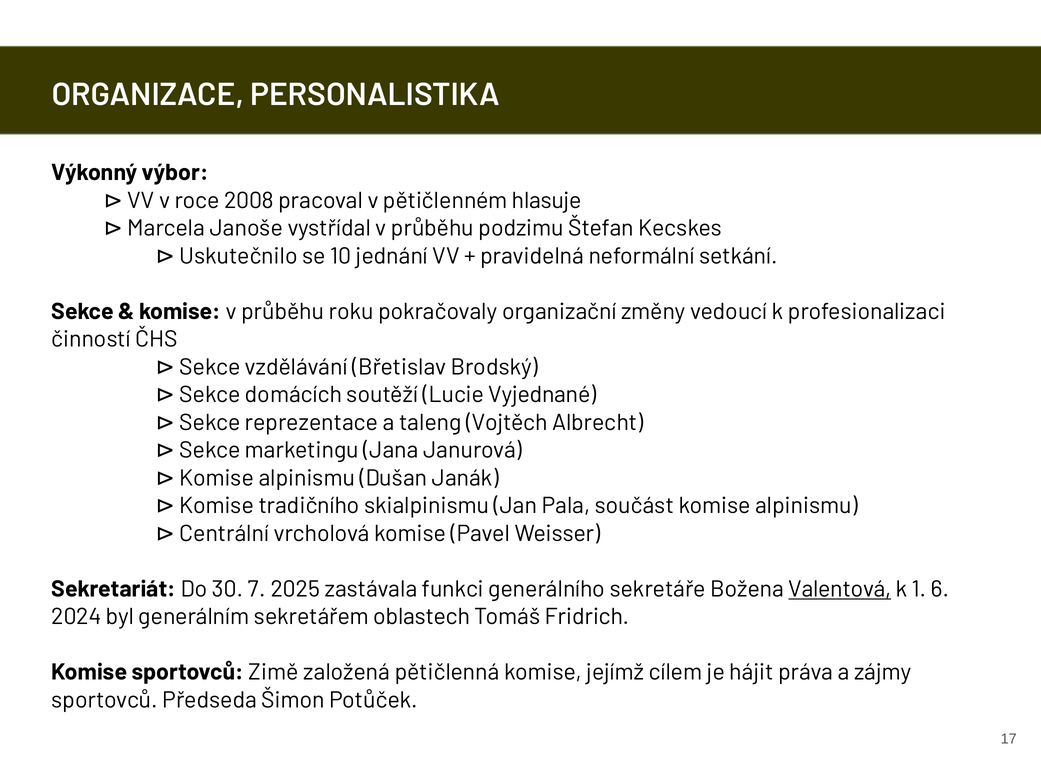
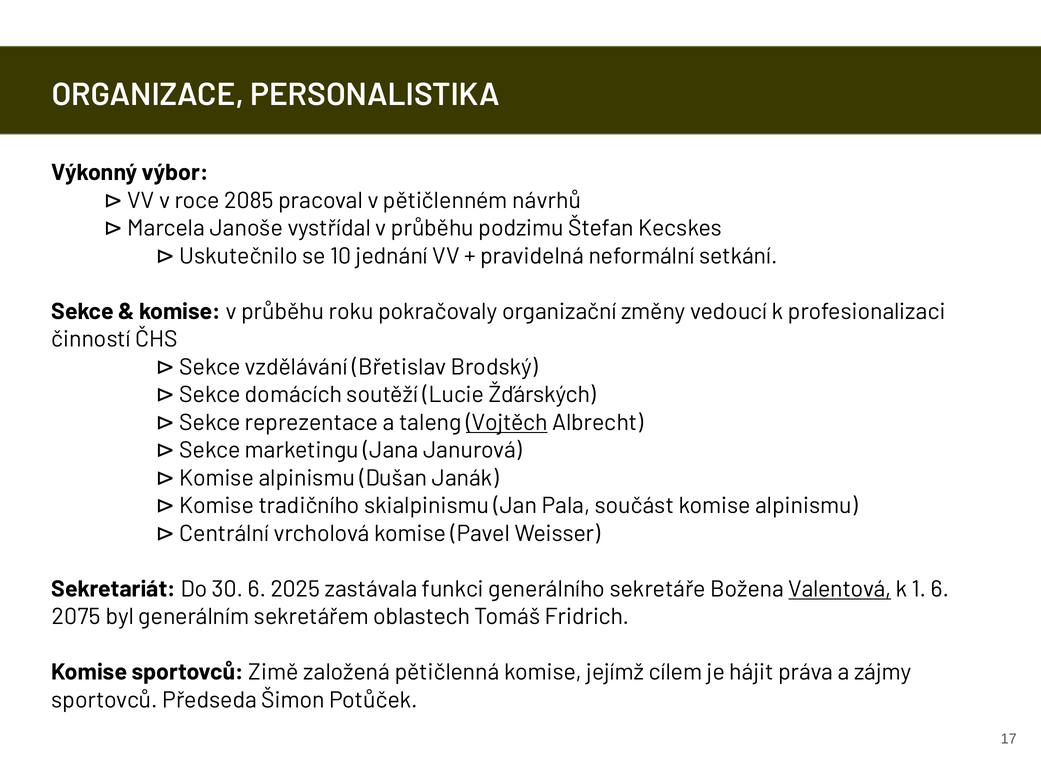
2008: 2008 -> 2085 (249, 200)
hlasuje: hlasuje -> návrhů (547, 200)
Vyjednané: Vyjednané -> Žďárských (542, 395)
Vojtěch underline: none -> present (507, 422)
30 7: 7 -> 6 (257, 589)
2024: 2024 -> 2075 (76, 617)
